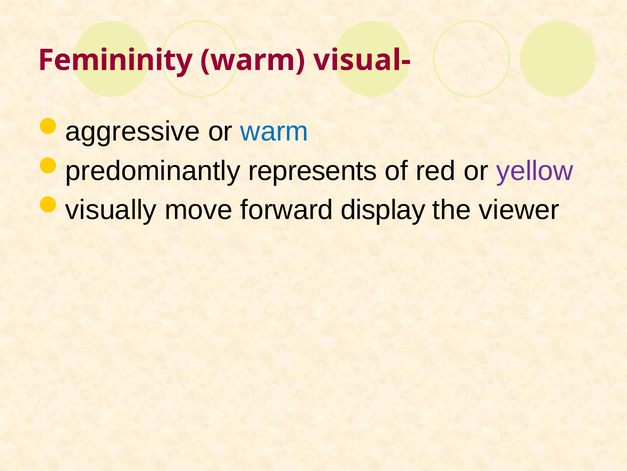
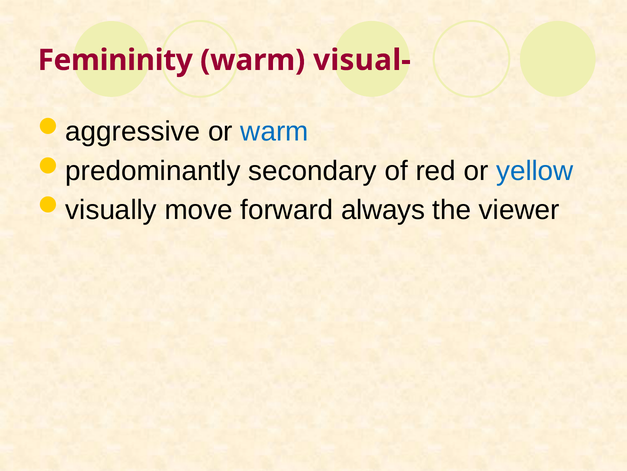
represents: represents -> secondary (313, 171)
yellow colour: purple -> blue (535, 171)
display: display -> always (383, 210)
